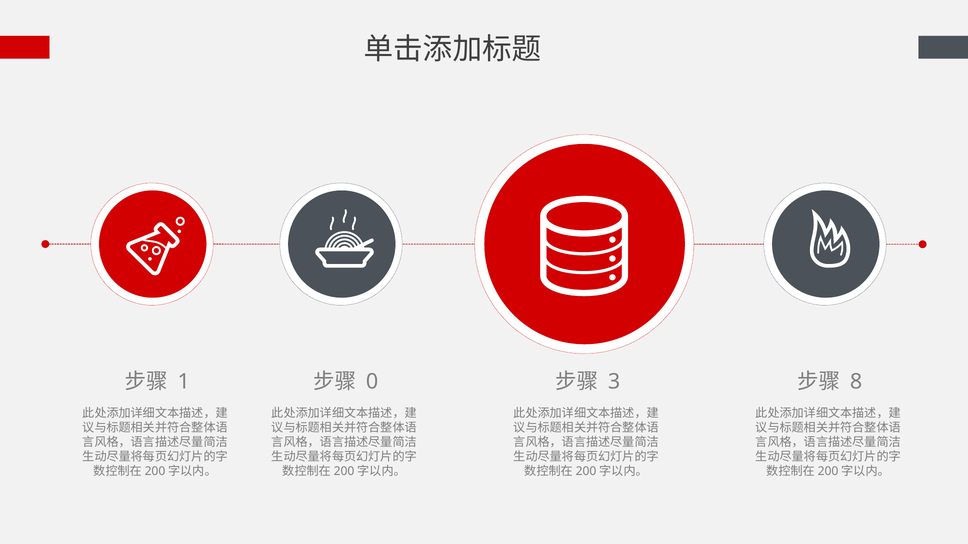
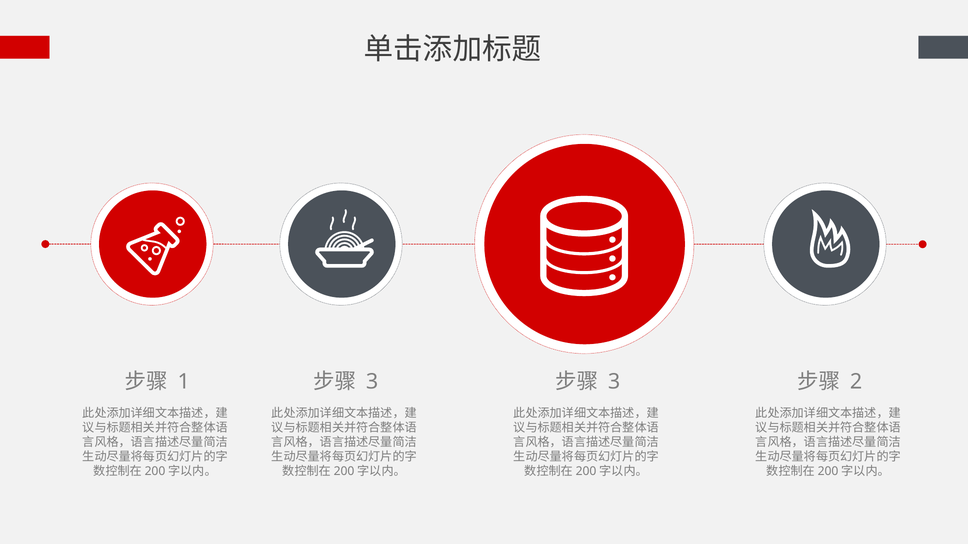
0: 0 -> 3 (372, 382)
8: 8 -> 2 (856, 382)
